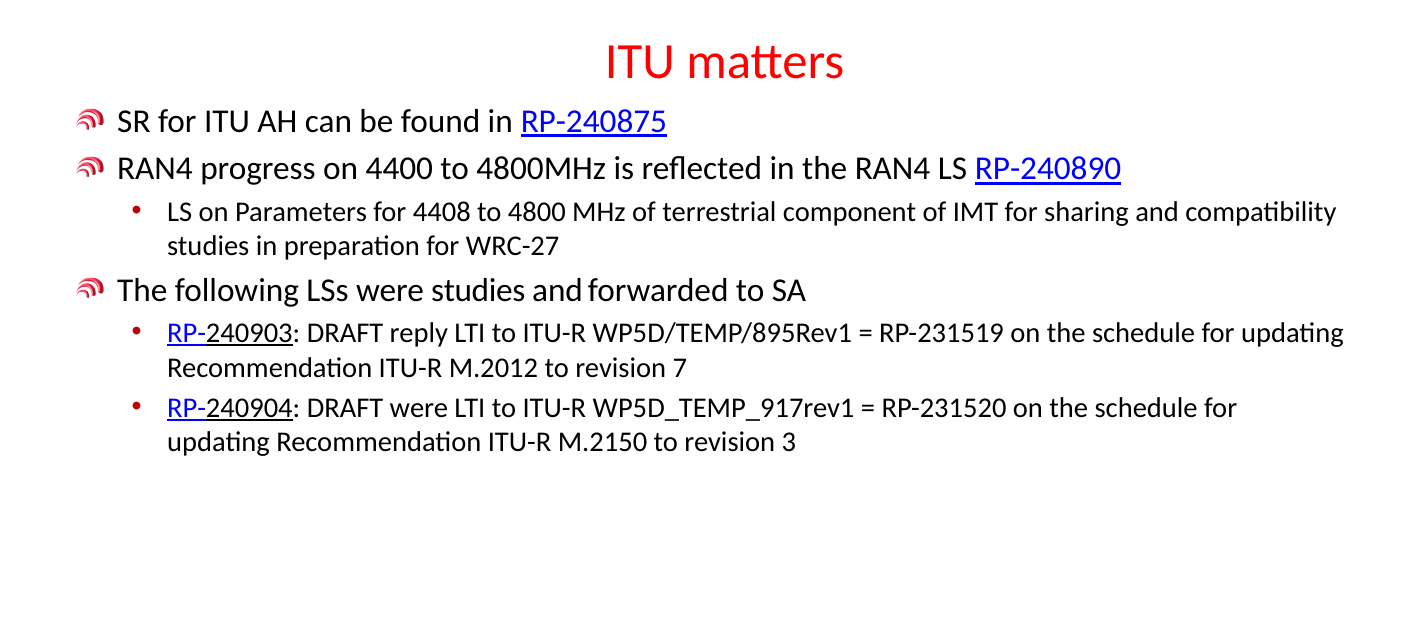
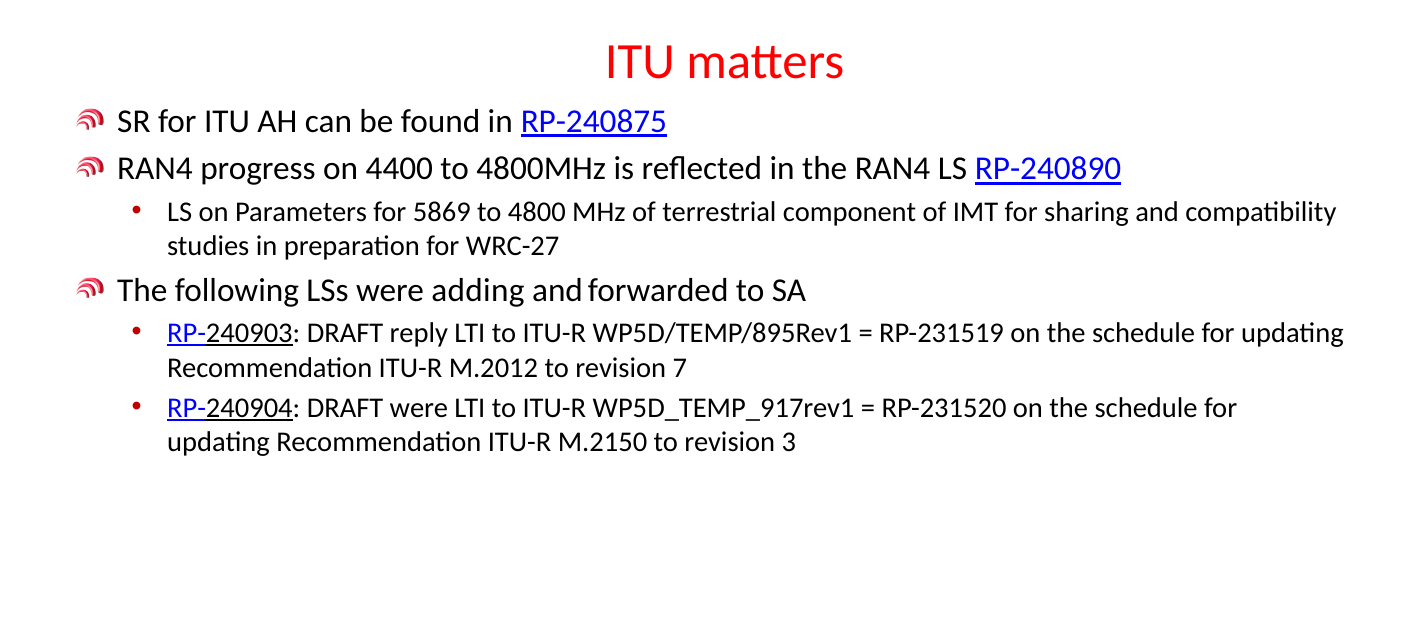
4408: 4408 -> 5869 (442, 212)
were studies: studies -> adding (478, 290)
